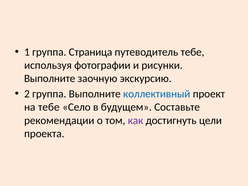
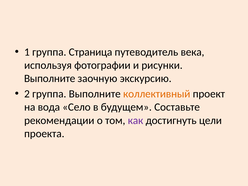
путеводитель тебе: тебе -> века (193, 52)
коллективный colour: blue -> orange (157, 94)
на тебе: тебе -> вода (49, 107)
